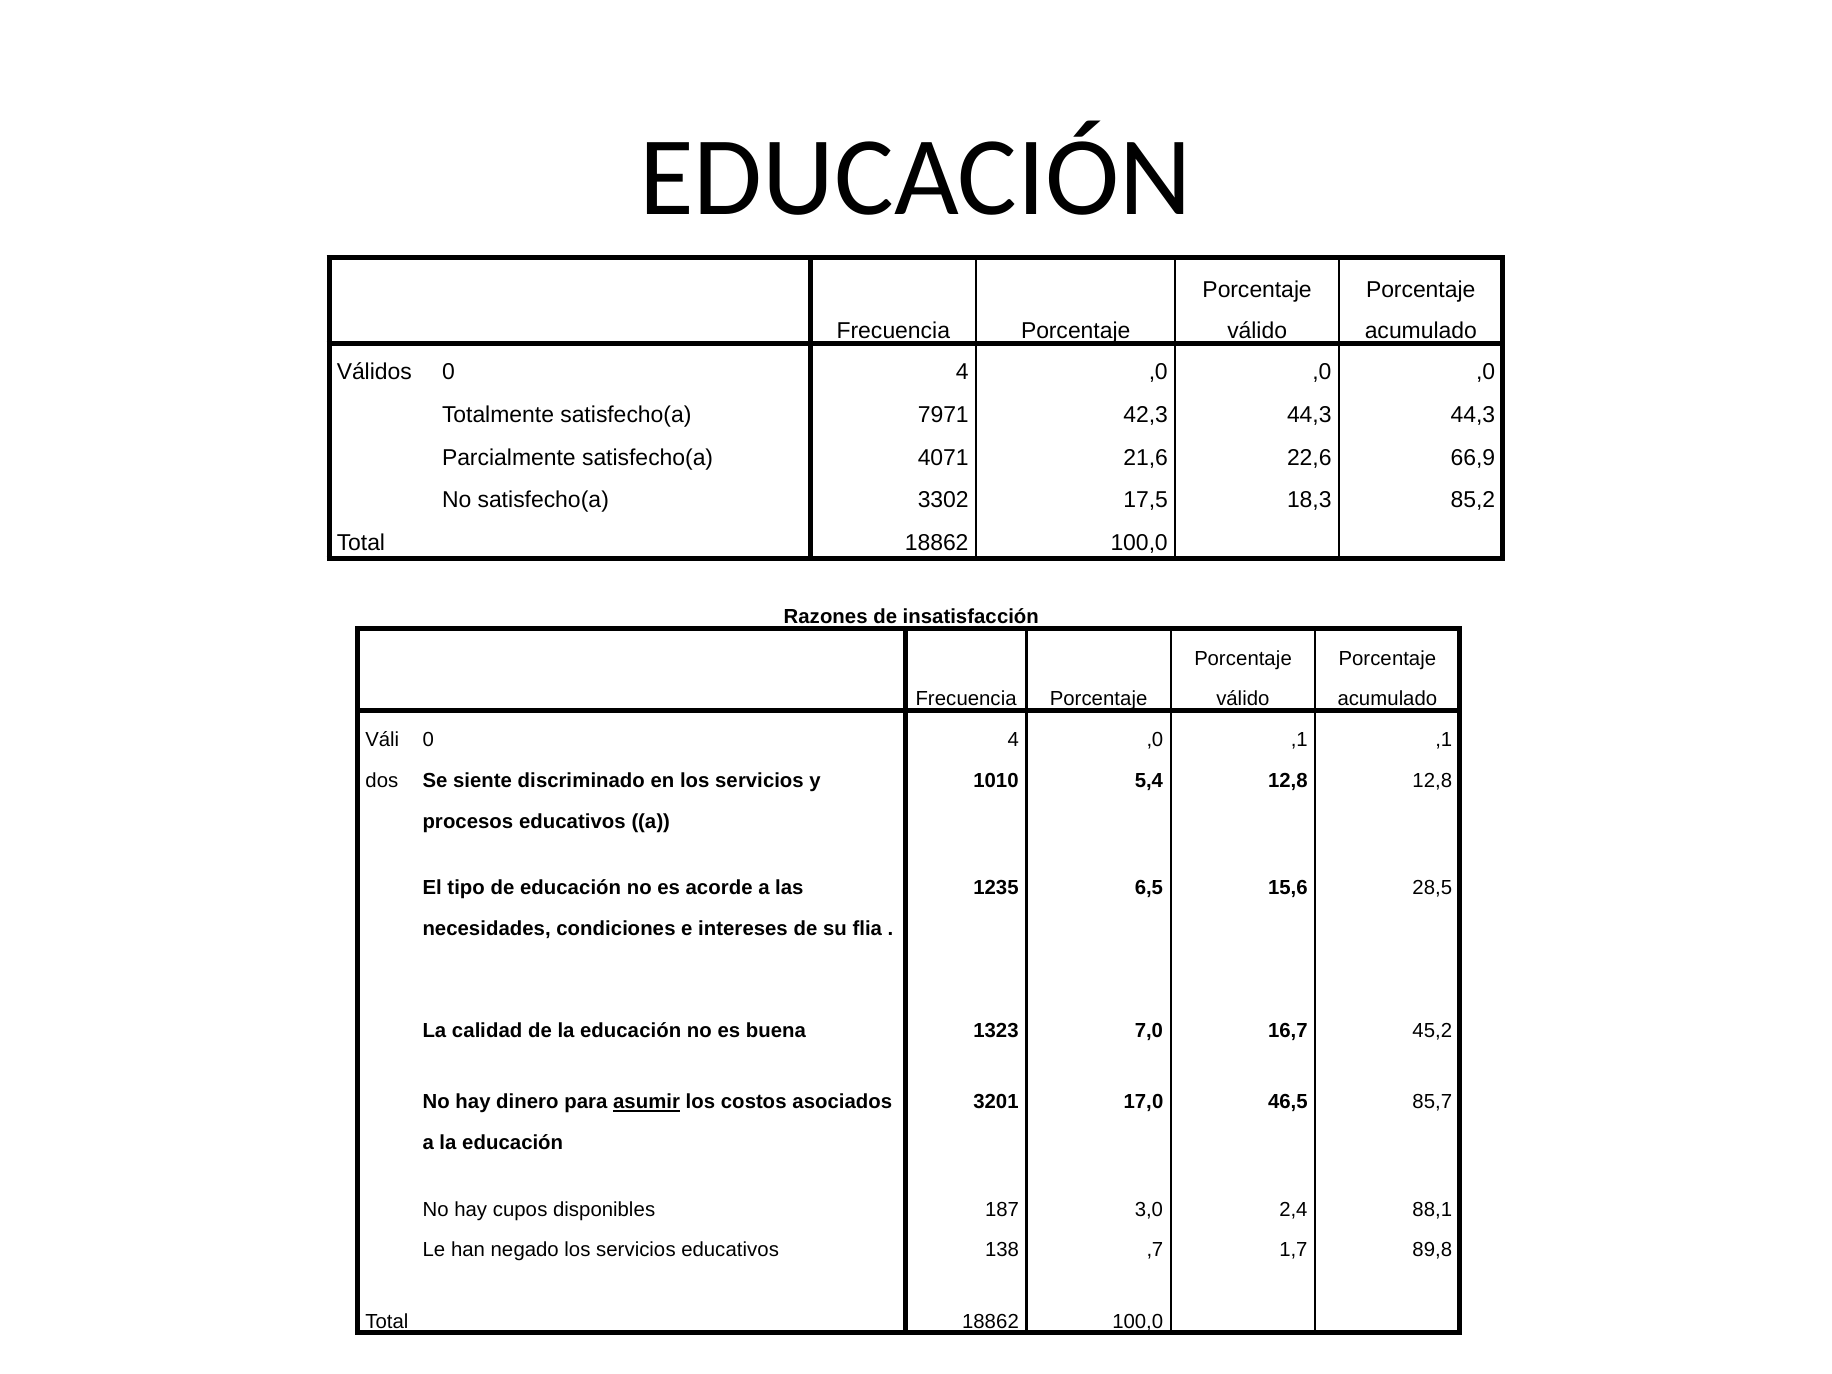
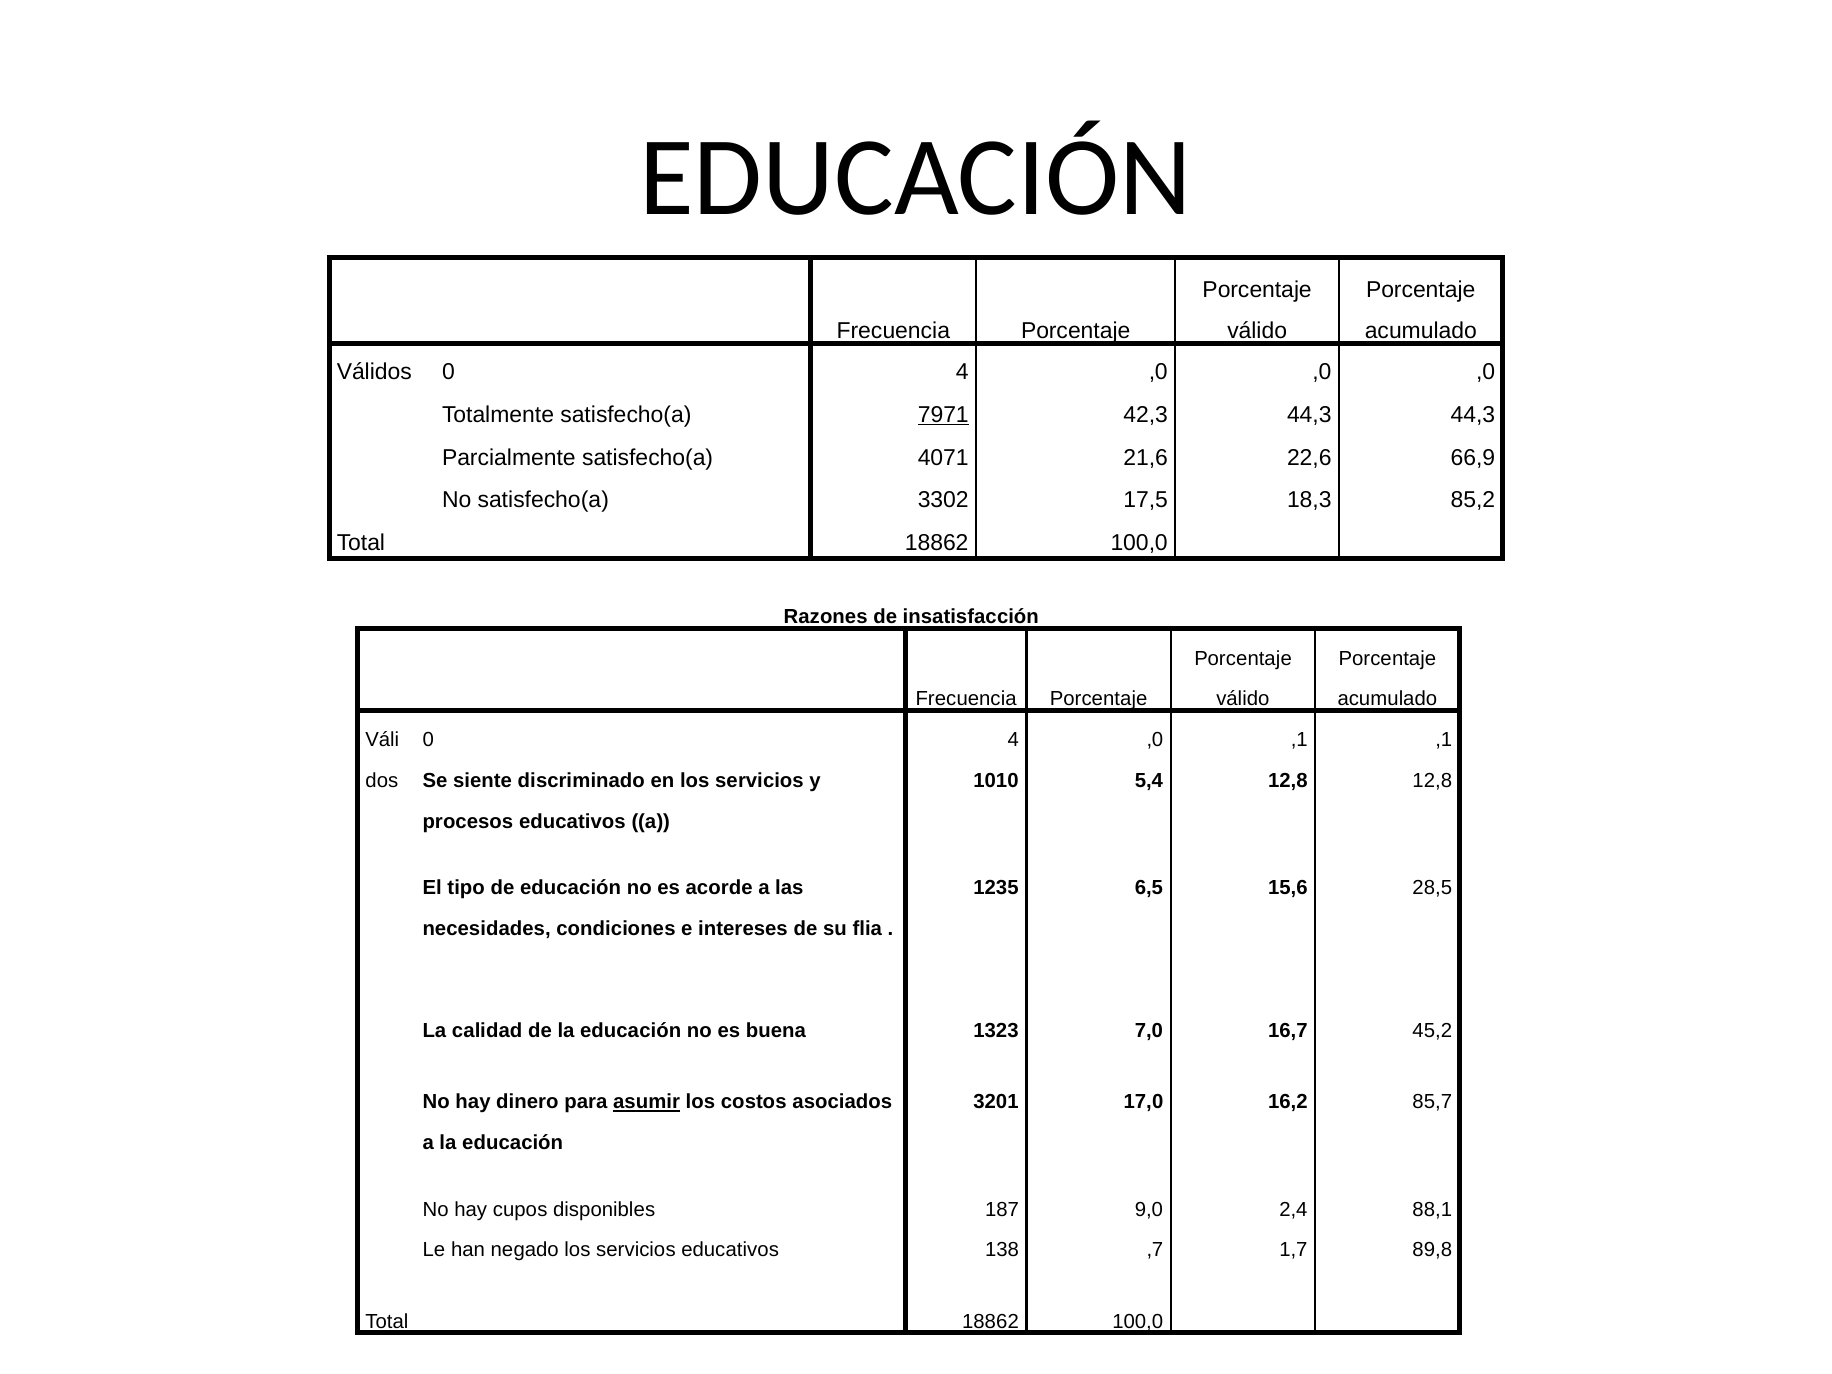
7971 underline: none -> present (943, 415)
46,5: 46,5 -> 16,2 (1288, 1102)
3,0: 3,0 -> 9,0 (1149, 1209)
